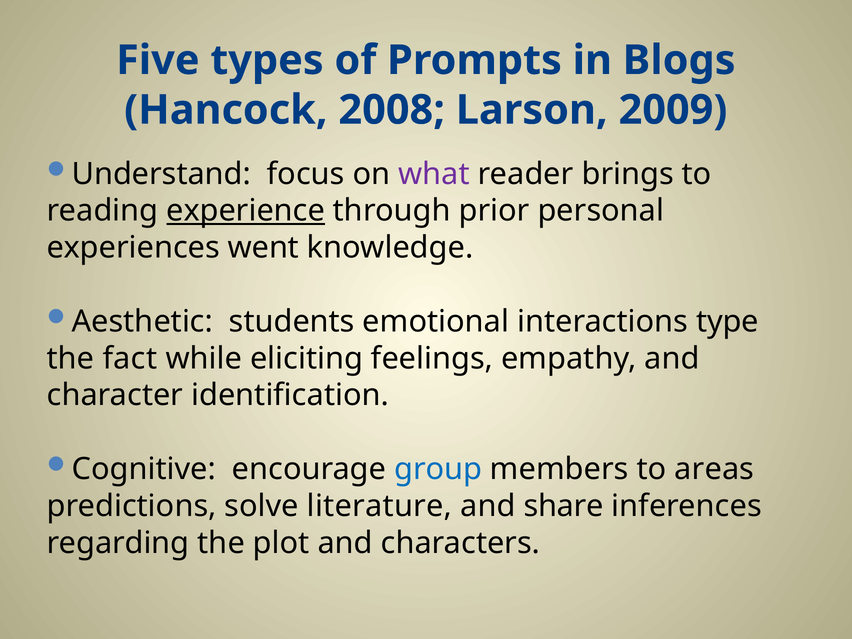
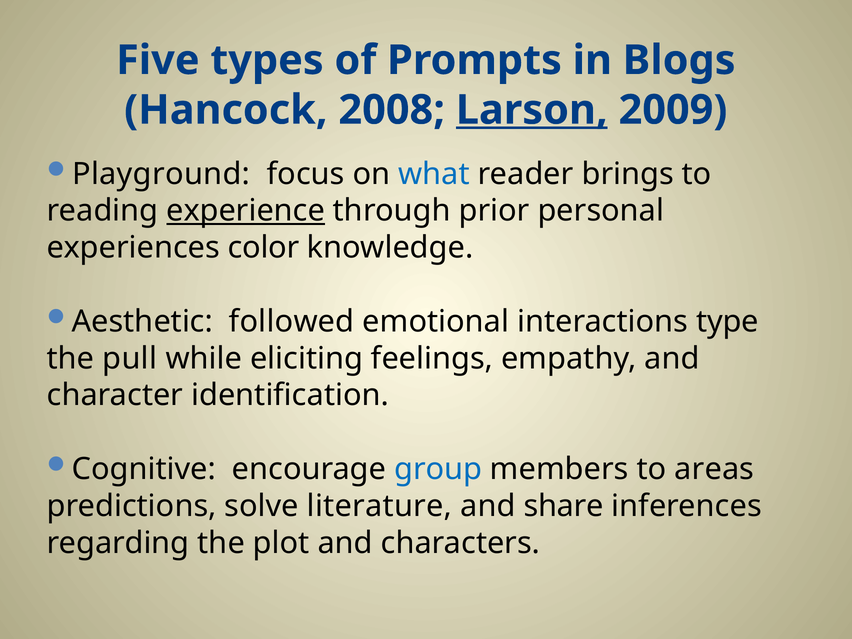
Larson underline: none -> present (532, 110)
Understand: Understand -> Playground (161, 174)
what colour: purple -> blue (434, 174)
went: went -> color (264, 248)
students: students -> followed (292, 321)
fact: fact -> pull (130, 358)
